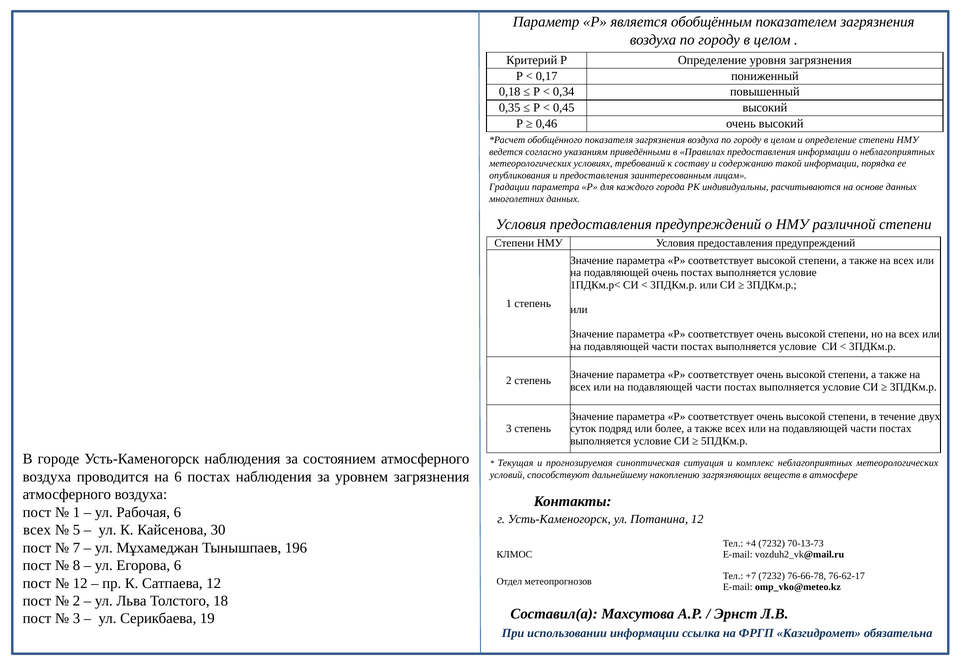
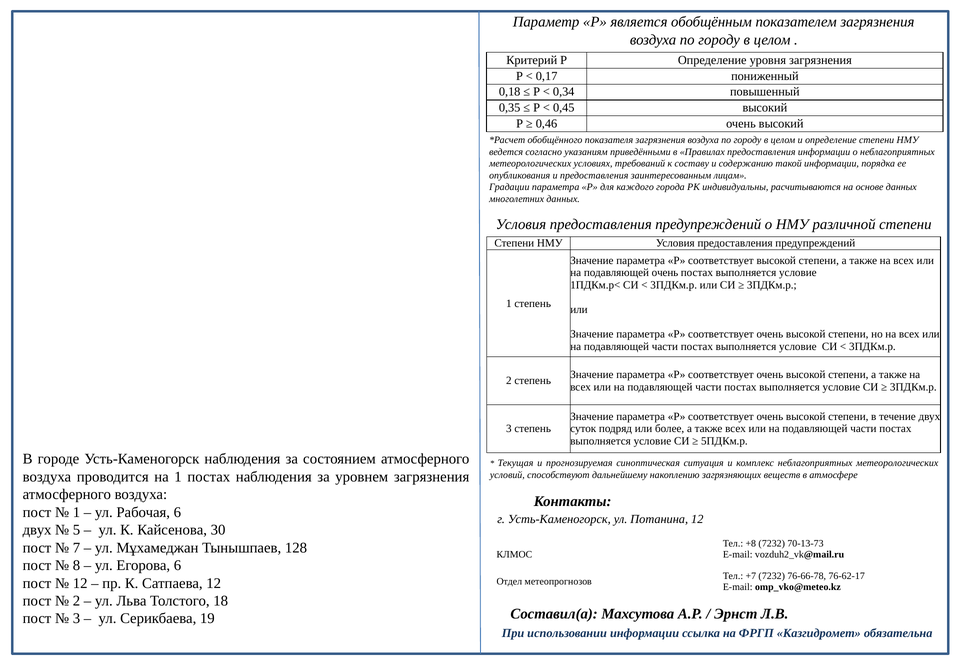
на 6: 6 -> 1 (178, 477)
всех: всех -> двух (37, 530)
+4: +4 -> +8 (751, 544)
196: 196 -> 128 (296, 548)
